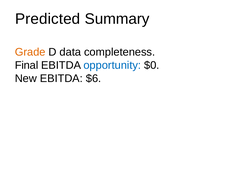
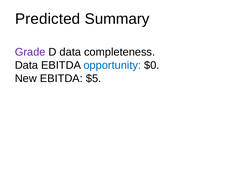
Grade colour: orange -> purple (30, 52)
Final: Final -> Data (26, 65)
$6: $6 -> $5 (94, 78)
